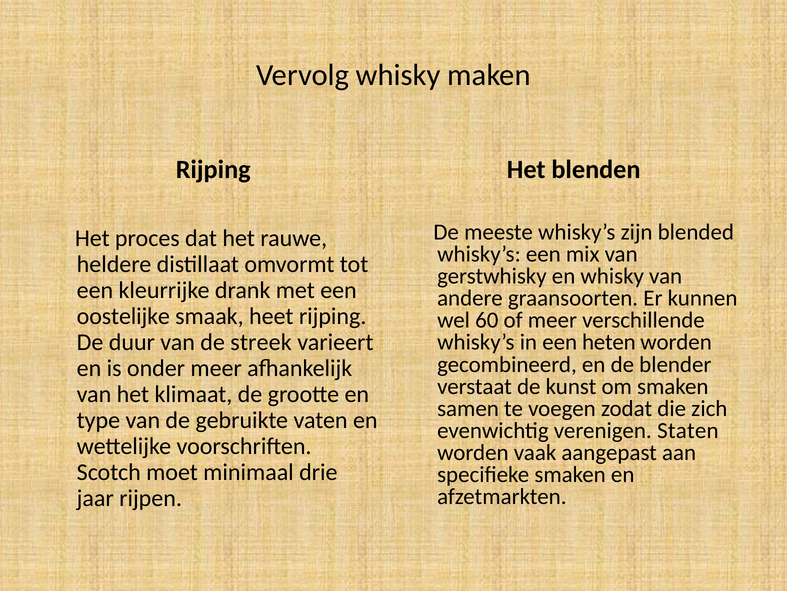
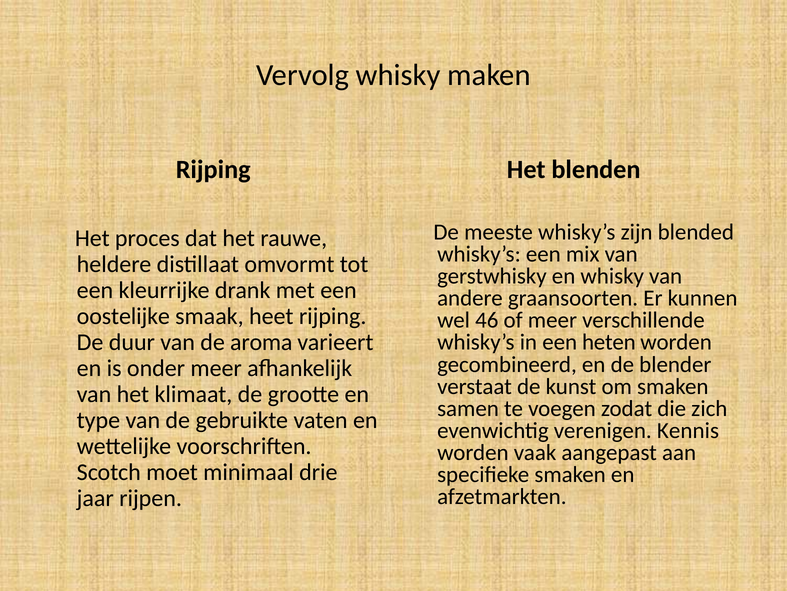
60: 60 -> 46 (487, 320)
streek: streek -> aroma (261, 342)
Staten: Staten -> Kennis (688, 430)
